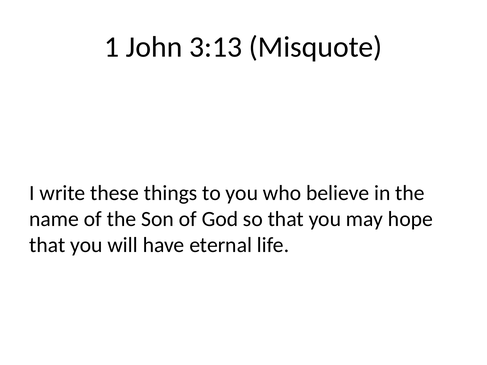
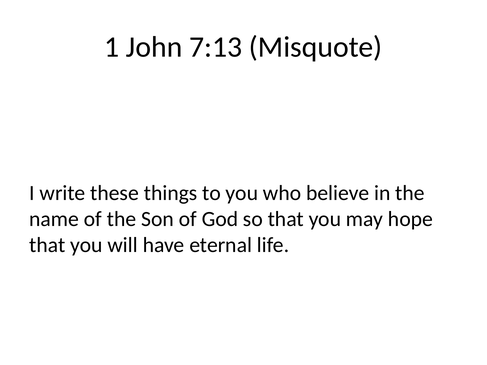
3:13: 3:13 -> 7:13 (216, 47)
